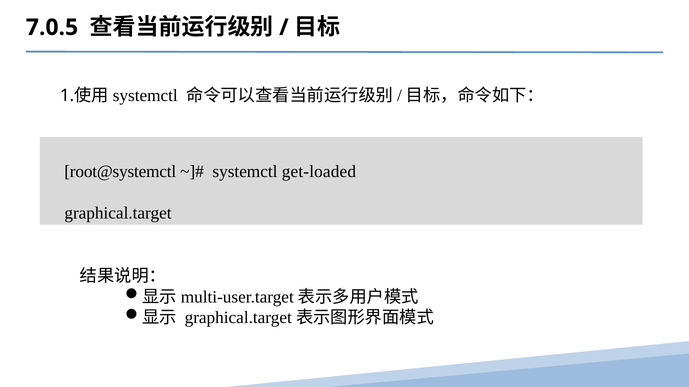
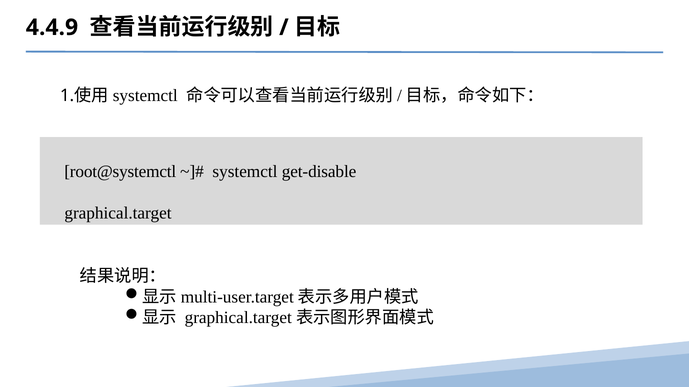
7.0.5: 7.0.5 -> 4.4.9 (52, 27)
get-loaded: get-loaded -> get-disable (319, 172)
